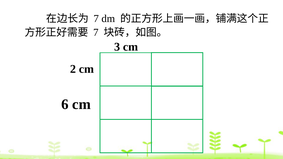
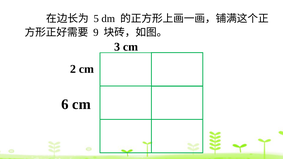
7: 7 -> 5 (96, 19)
7: 7 -> 9 (96, 33)
